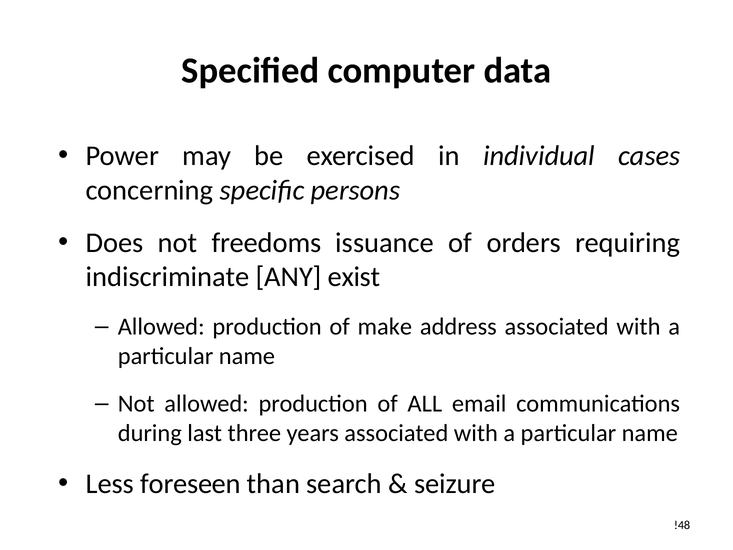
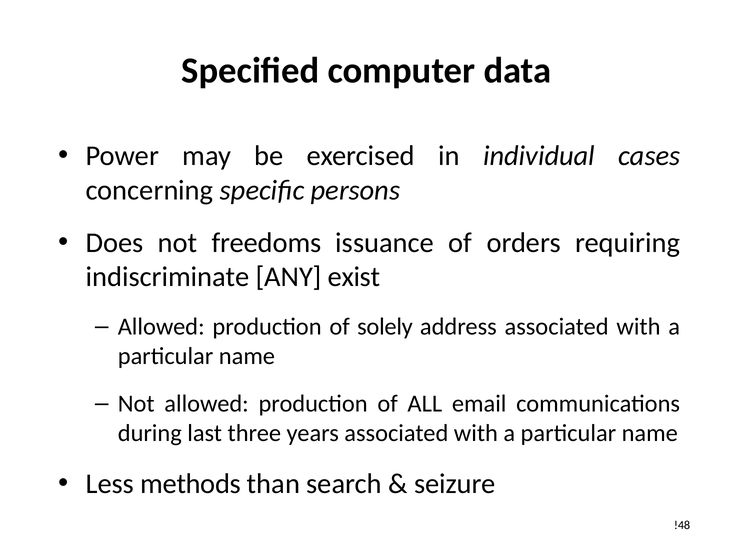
make: make -> solely (385, 327)
foreseen: foreseen -> methods (191, 483)
